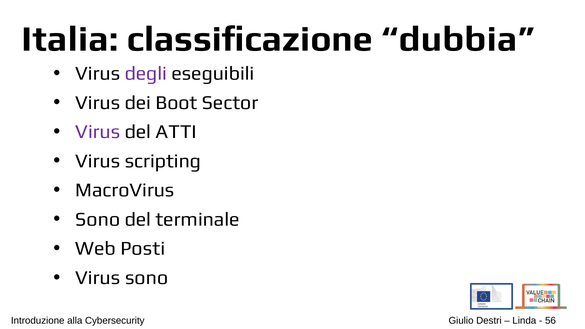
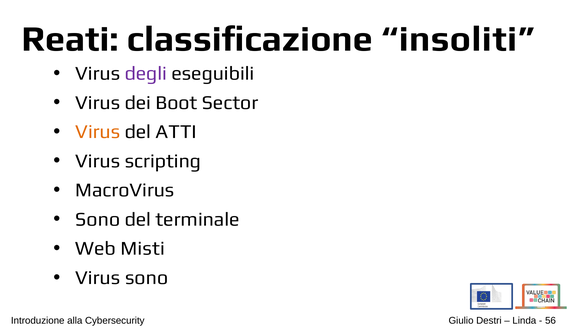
Italia: Italia -> Reati (70, 39)
dubbia: dubbia -> insoliti (458, 39)
Virus colour: purple -> orange (98, 132)
Posti: Posti -> Misti (143, 249)
